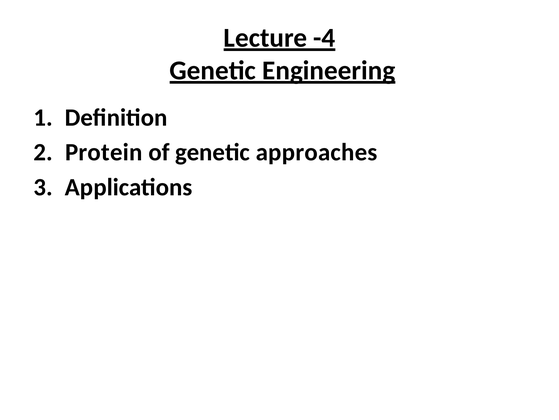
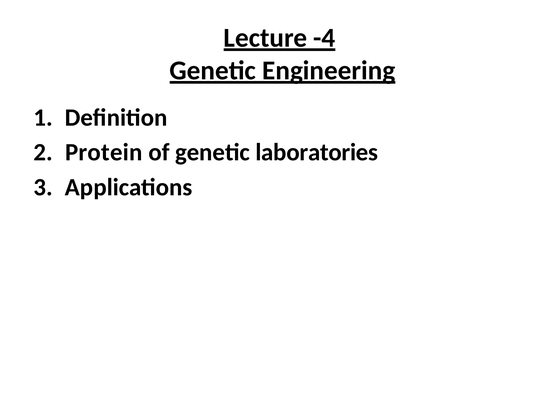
approaches: approaches -> laboratories (317, 152)
